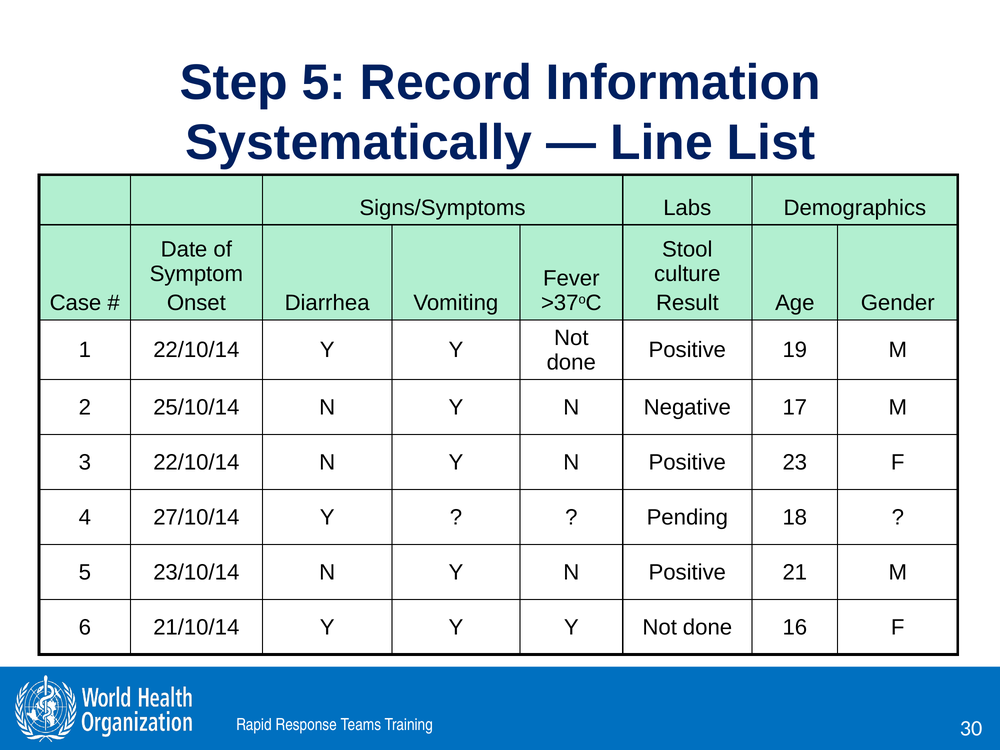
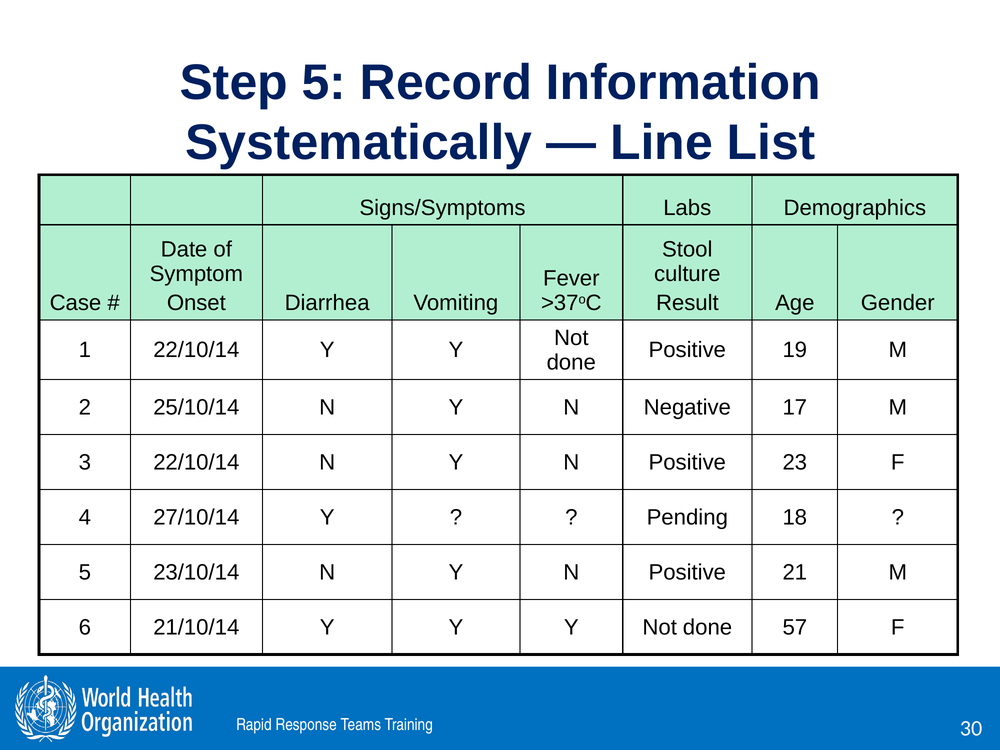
16: 16 -> 57 (795, 627)
